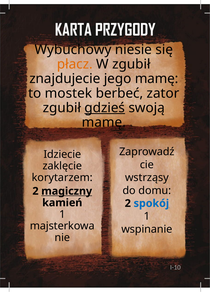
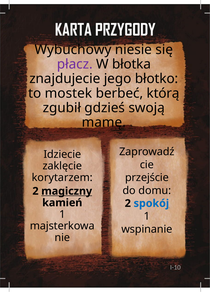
płacz colour: orange -> purple (75, 64)
W zgubił: zgubił -> błotka (132, 64)
jego mamę: mamę -> błotko (157, 79)
zator: zator -> którą (163, 93)
gdzieś underline: present -> none (105, 108)
wstrząsy: wstrząsy -> przejście (147, 178)
